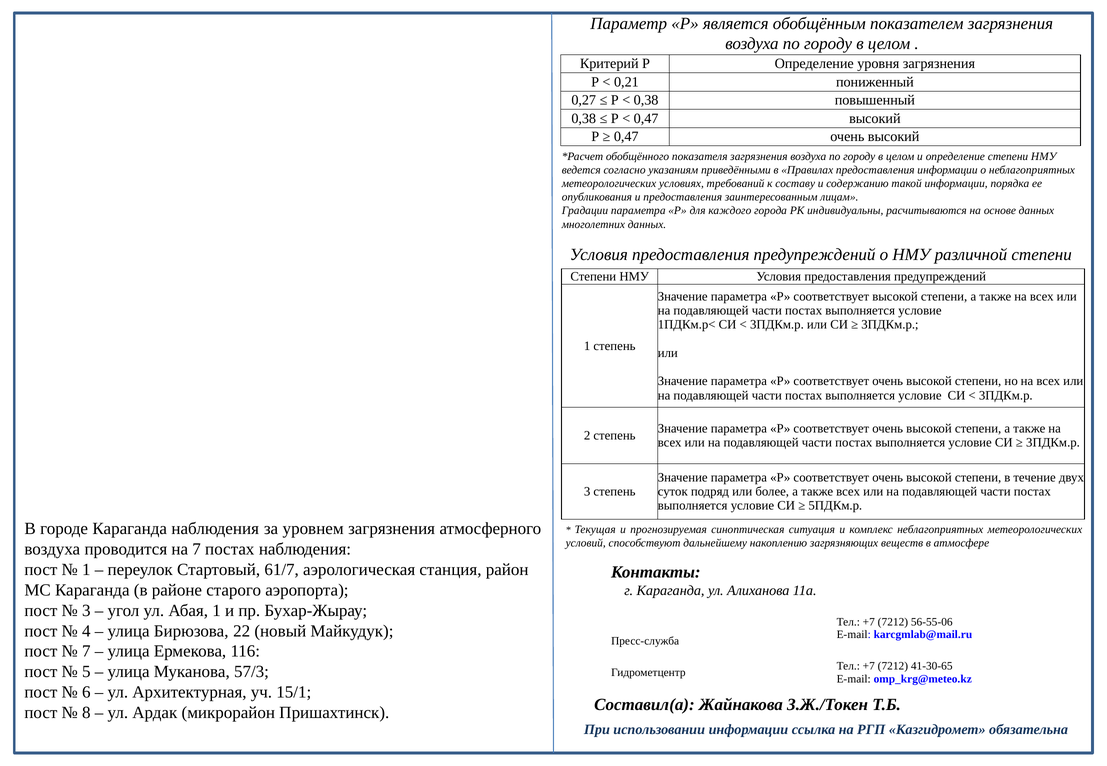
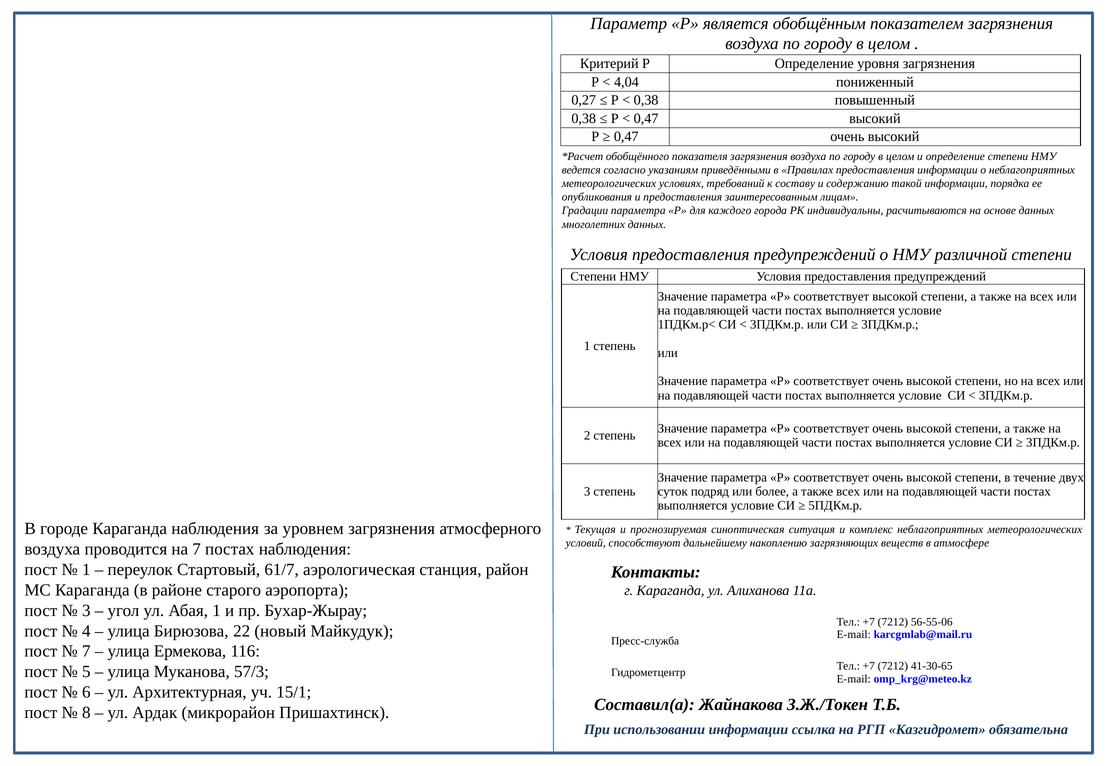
0,21: 0,21 -> 4,04 (626, 82)
